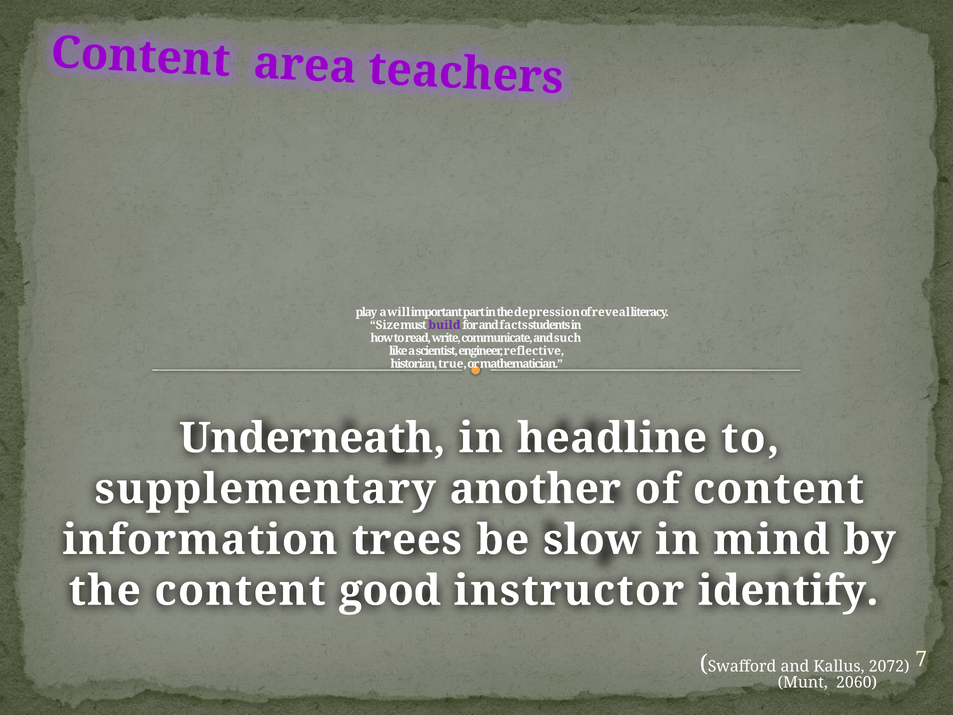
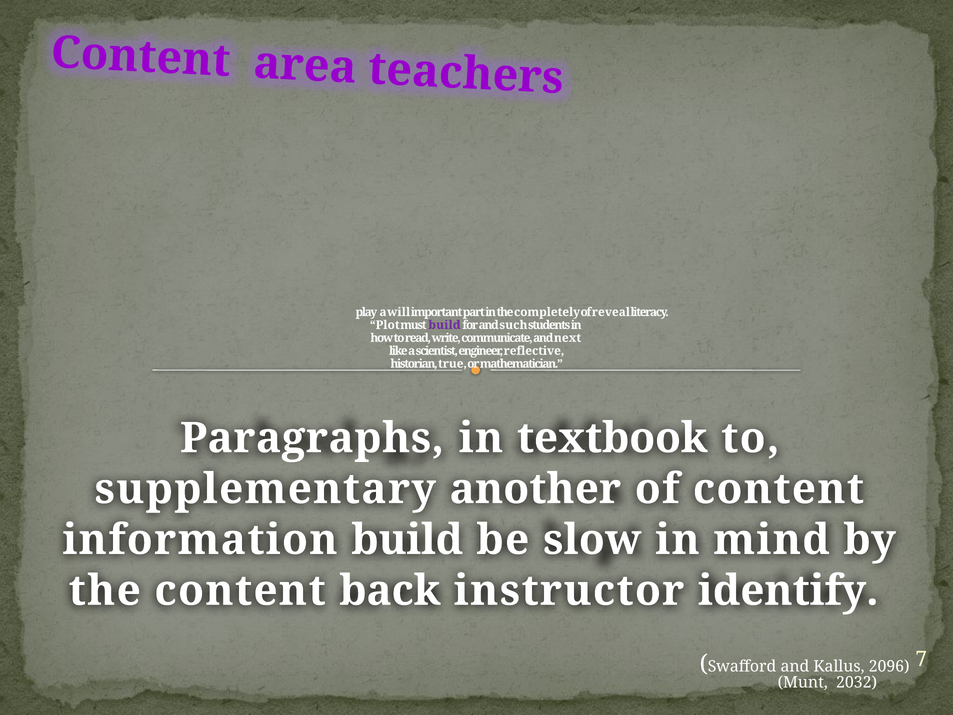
depression: depression -> completely (547, 312)
Size: Size -> Plot (385, 325)
facts: facts -> such (513, 325)
such: such -> next (568, 338)
Underneath: Underneath -> Paragraphs (312, 438)
headline: headline -> textbook (612, 438)
information trees: trees -> build (407, 540)
good: good -> back (390, 591)
2072: 2072 -> 2096 (889, 667)
2060: 2060 -> 2032 (857, 682)
